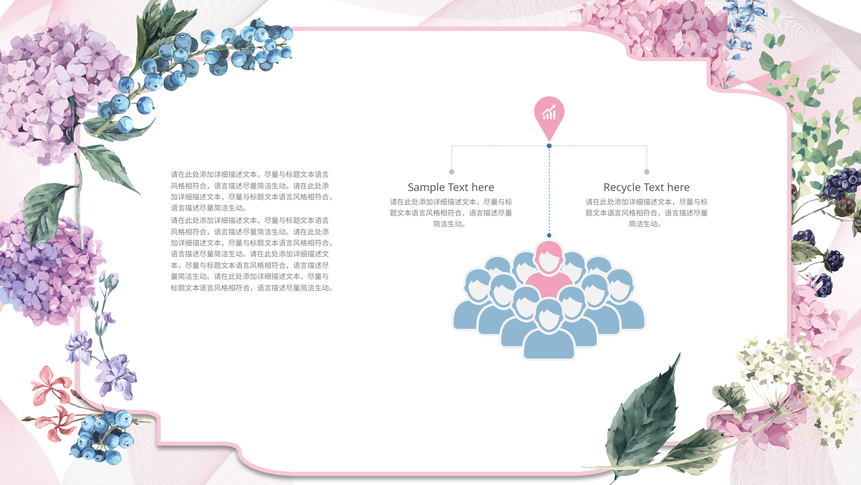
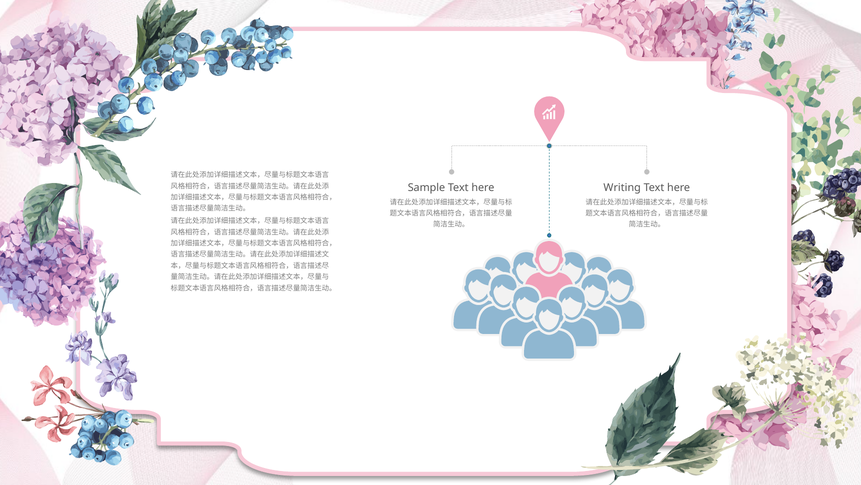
Recycle: Recycle -> Writing (622, 187)
